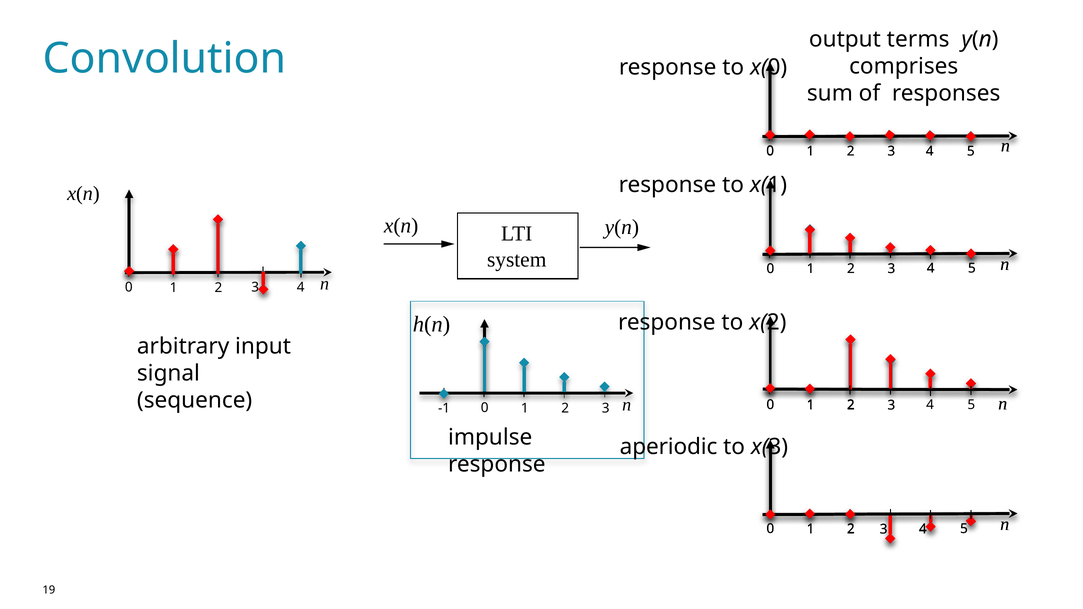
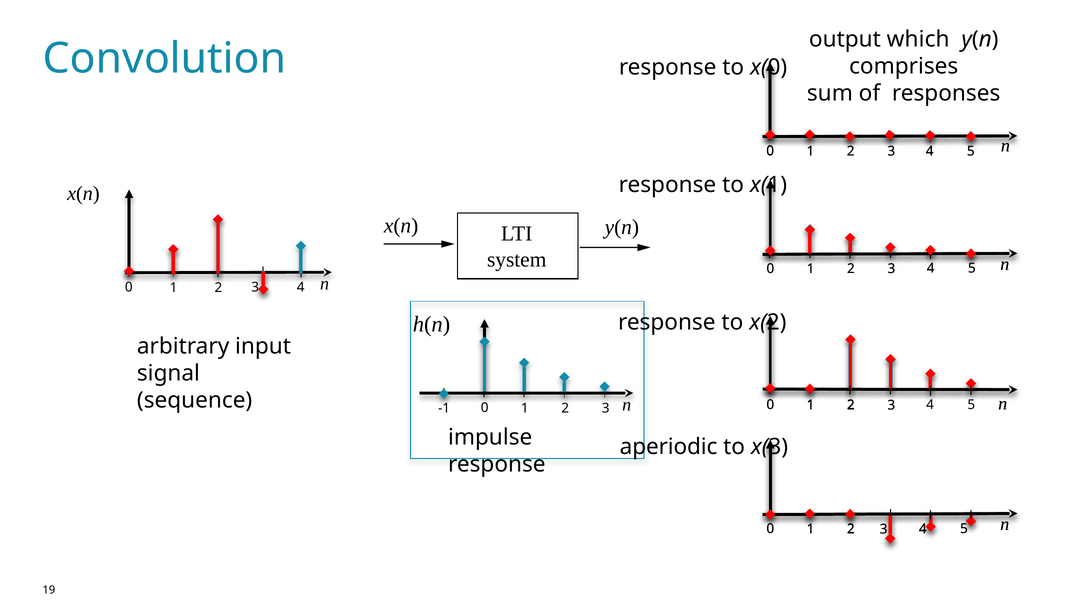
terms: terms -> which (918, 39)
